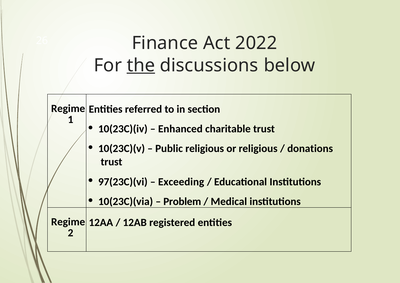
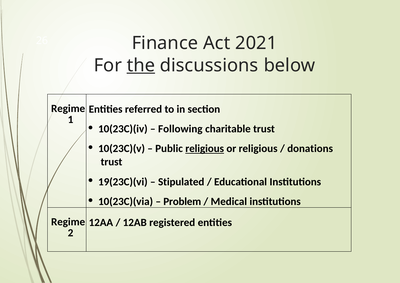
2022: 2022 -> 2021 (256, 43)
Enhanced: Enhanced -> Following (180, 129)
religious underline: none -> present (205, 149)
97(23C)(vi: 97(23C)(vi -> 19(23C)(vi (123, 182)
Exceeding: Exceeding -> Stipulated (181, 182)
